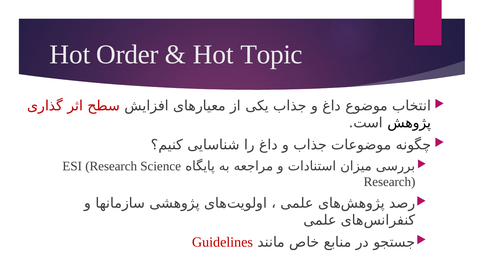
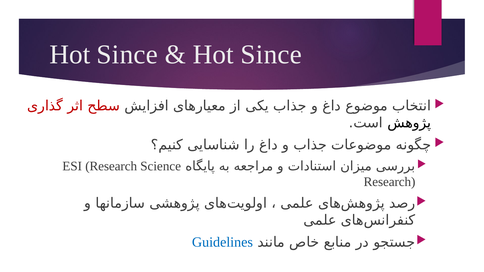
Order: Order -> Since (127, 55)
Topic: Topic -> Since (271, 55)
Guidelines colour: red -> blue (222, 242)
